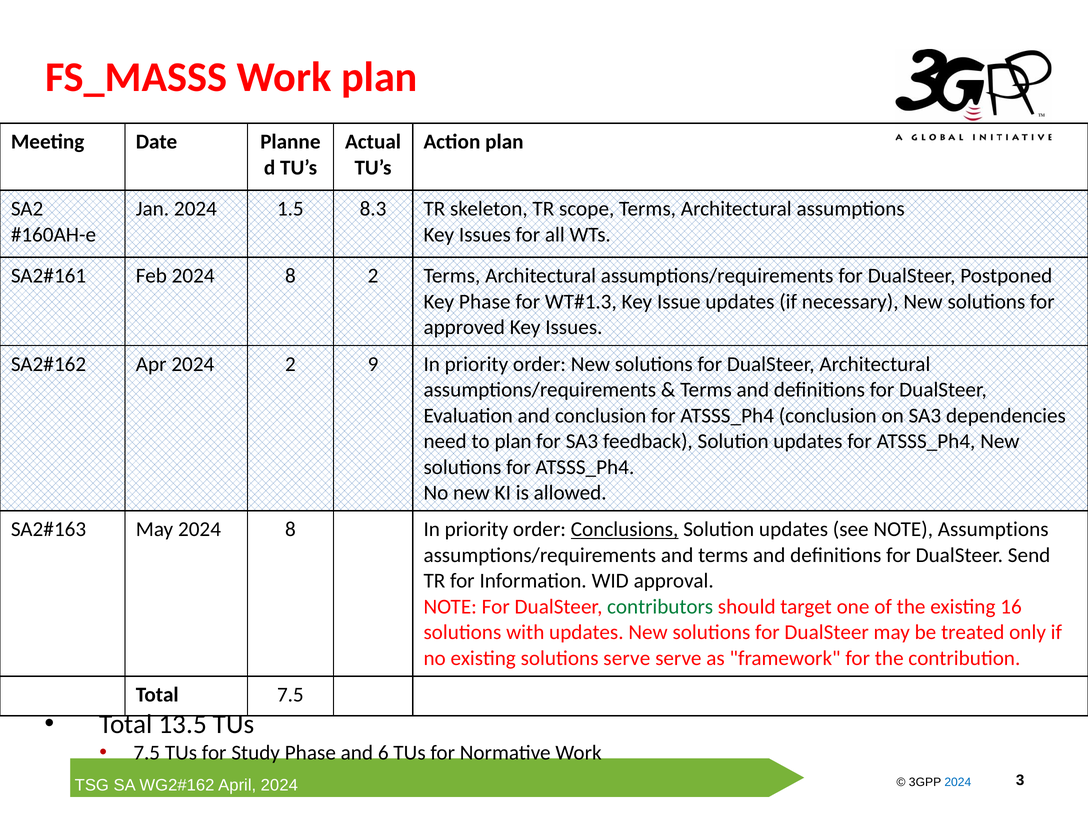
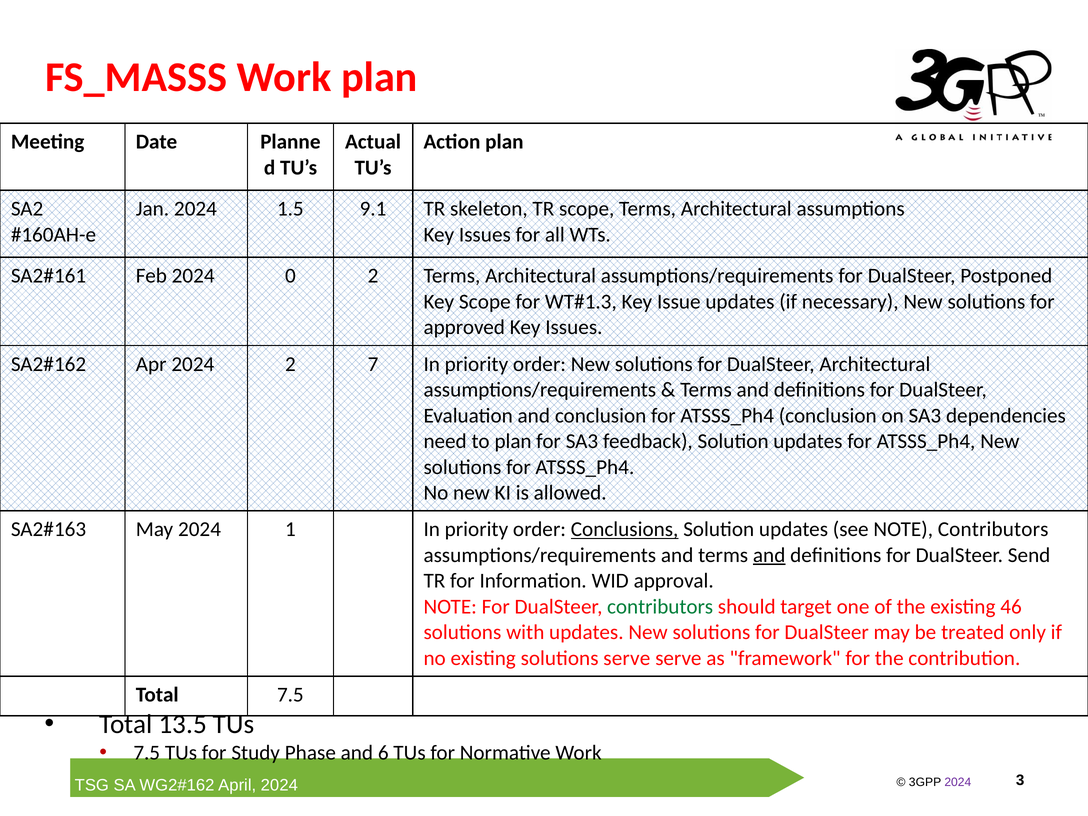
8.3: 8.3 -> 9.1 (373, 209)
Feb 2024 8: 8 -> 0 (290, 276)
Key Phase: Phase -> Scope (485, 302)
9: 9 -> 7 (373, 364)
May 2024 8: 8 -> 1 (290, 529)
NOTE Assumptions: Assumptions -> Contributors (993, 529)
and underline: none -> present (769, 555)
16: 16 -> 46 (1011, 607)
2024 colour: blue -> purple (958, 782)
